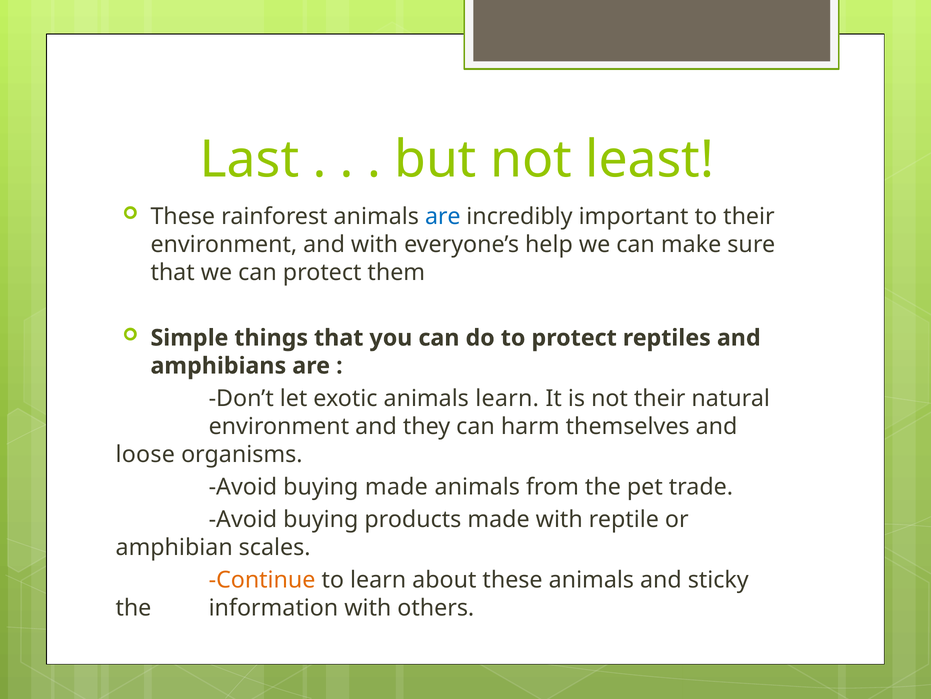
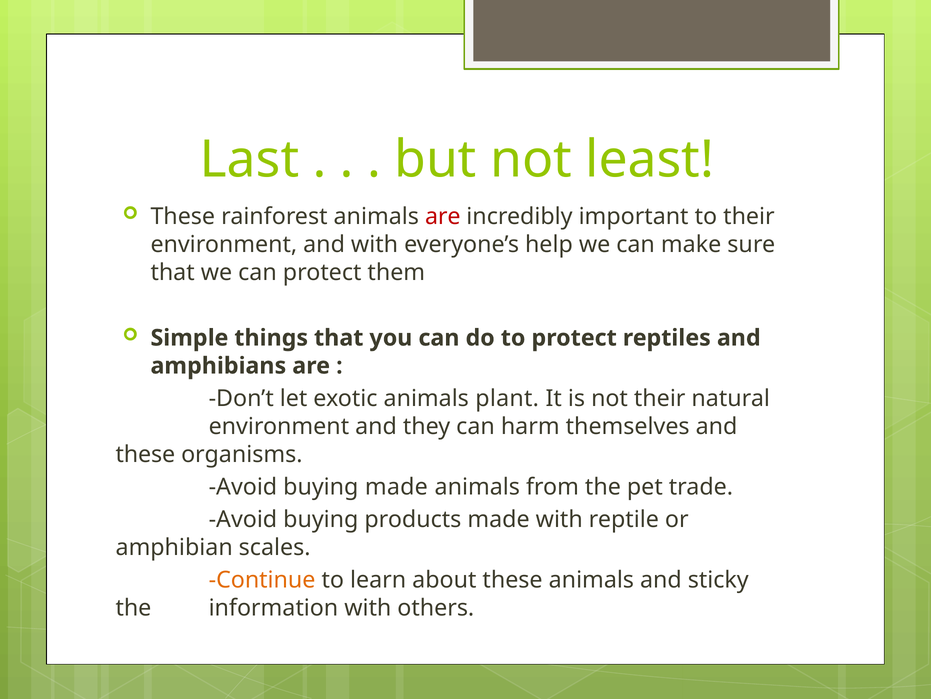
are colour: blue -> red (443, 217)
animals learn: learn -> plant (507, 398)
loose: loose -> these (145, 454)
